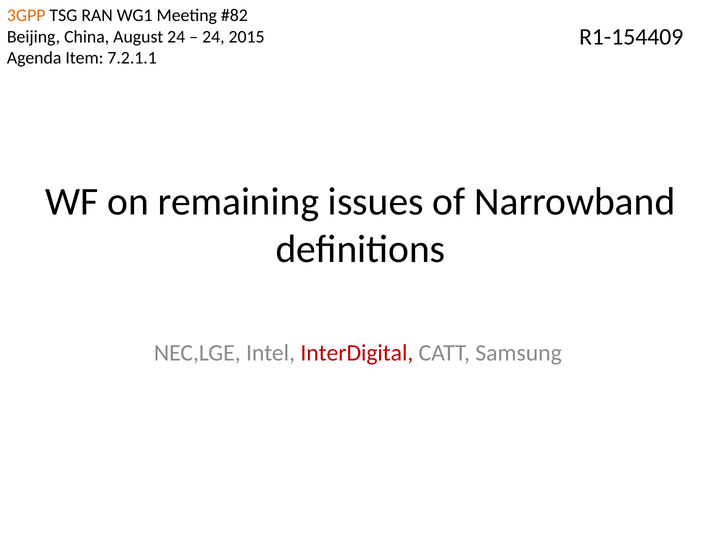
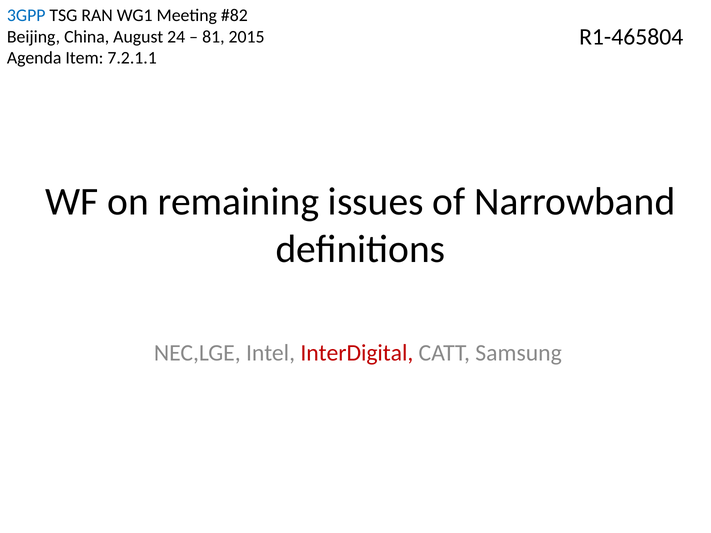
3GPP colour: orange -> blue (26, 15)
R1-154409: R1-154409 -> R1-465804 (631, 37)
24: 24 -> 81 (213, 37)
